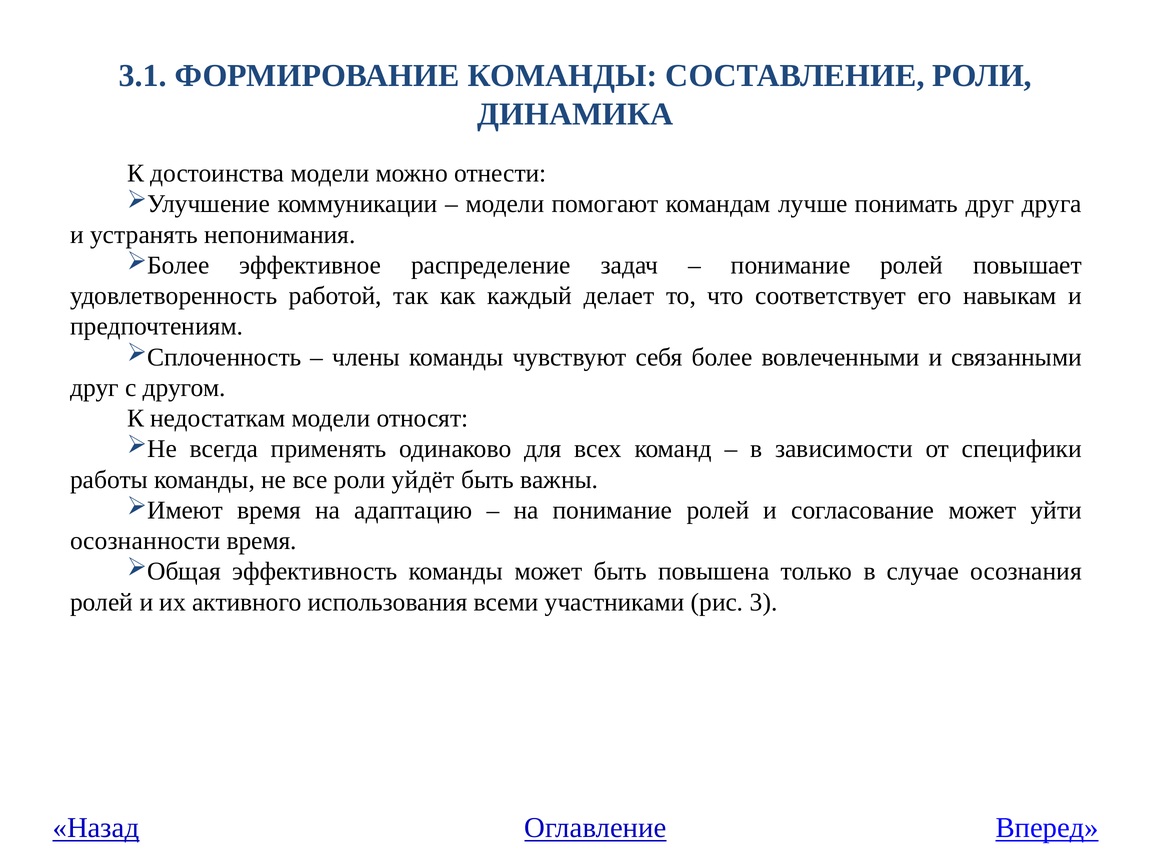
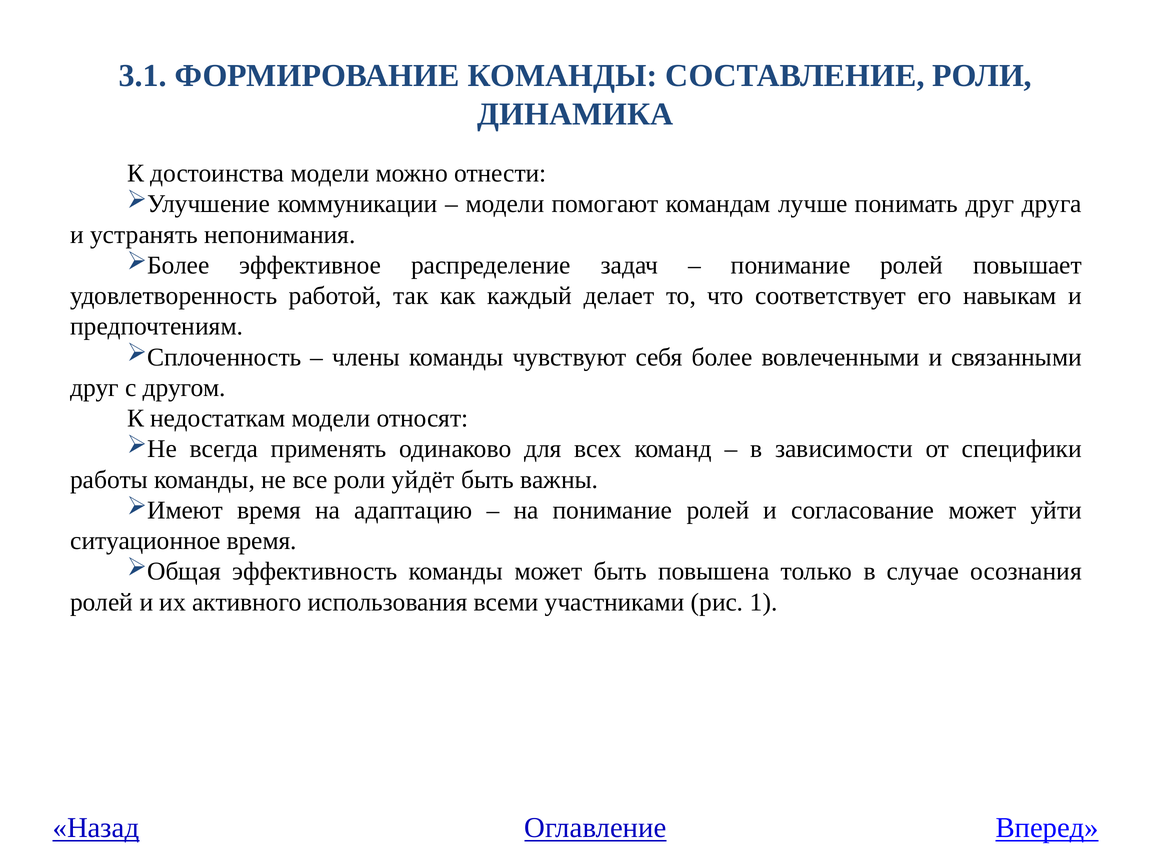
осознанности: осознанности -> ситуационное (145, 541)
3: 3 -> 1 (764, 602)
